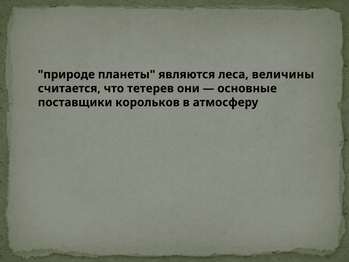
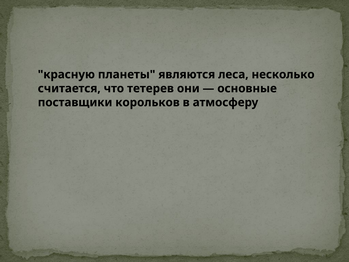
природе: природе -> красную (66, 74)
величины: величины -> несколько (283, 74)
